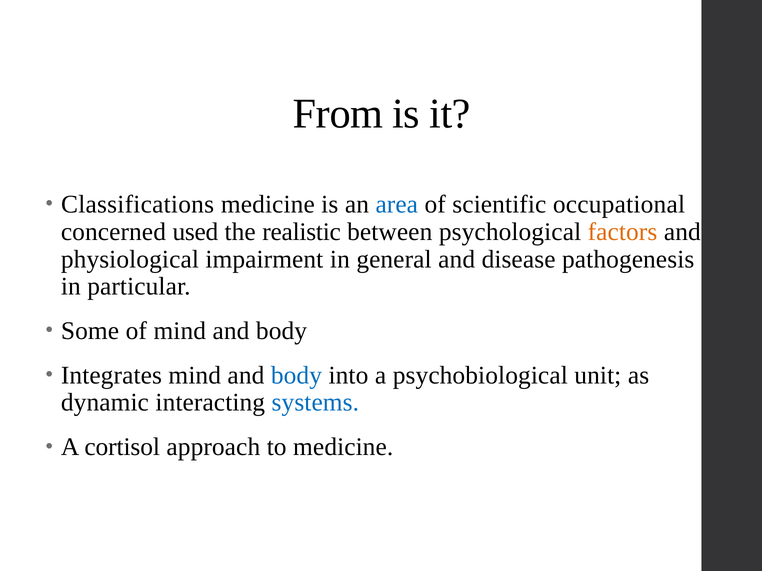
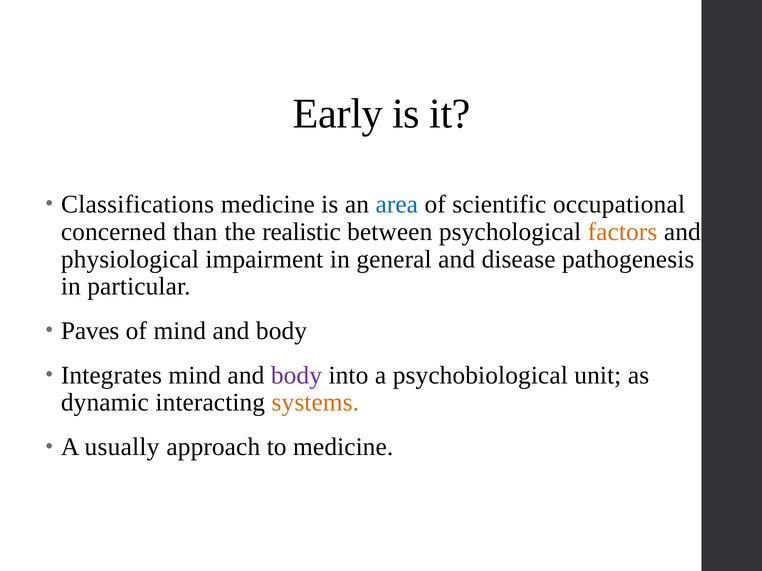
From: From -> Early (338, 114)
used: used -> than (195, 232)
Some: Some -> Paves (90, 331)
body colour: blue -> purple (296, 376)
systems colour: blue -> orange (315, 403)
cortisol: cortisol -> usually (122, 447)
